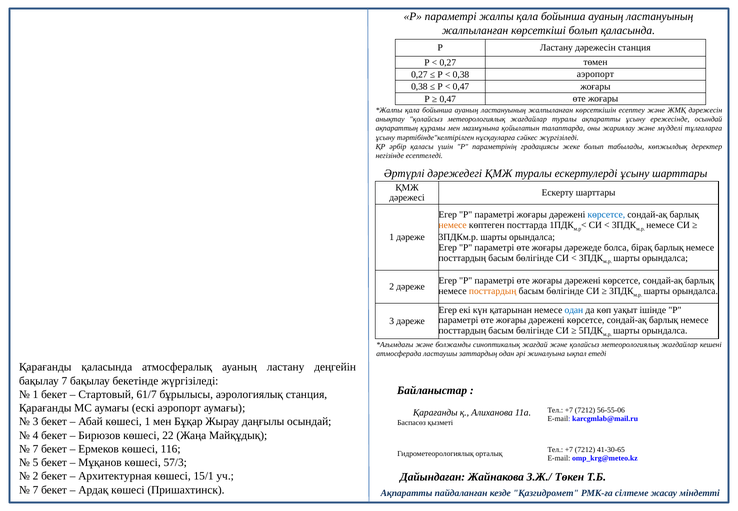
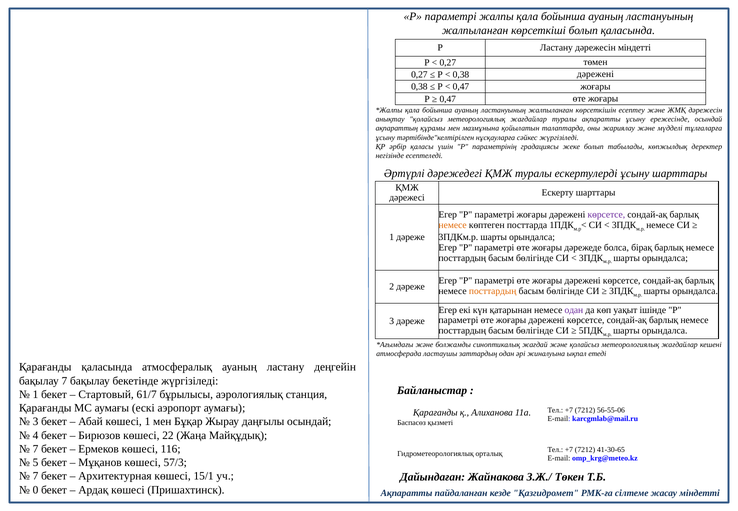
дәрежесін станция: станция -> міндетті (634, 48)
0,38 аэропорт: аэропорт -> дәрежені (595, 74)
көрсетсе colour: blue -> purple (606, 215)
одан colour: blue -> purple (574, 310)
2: 2 -> 7 (35, 476)
7: 7 -> 0 (35, 490)
